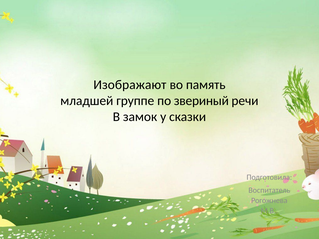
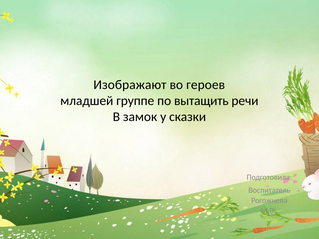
память: память -> героев (206, 85)
звериный: звериный -> вытащить (201, 101)
